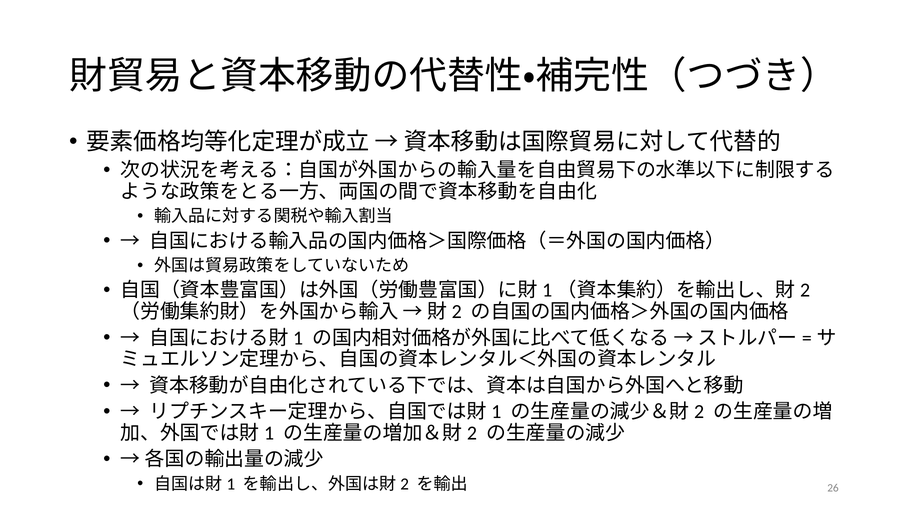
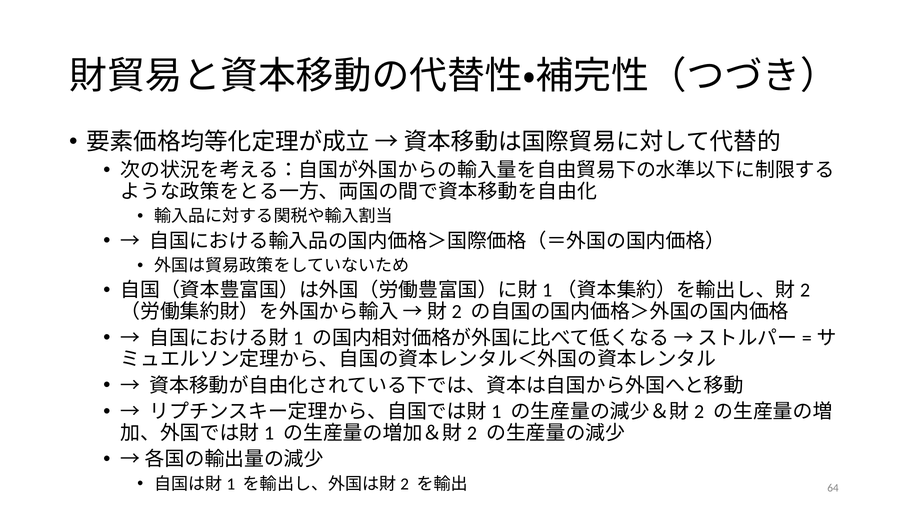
26: 26 -> 64 (833, 488)
